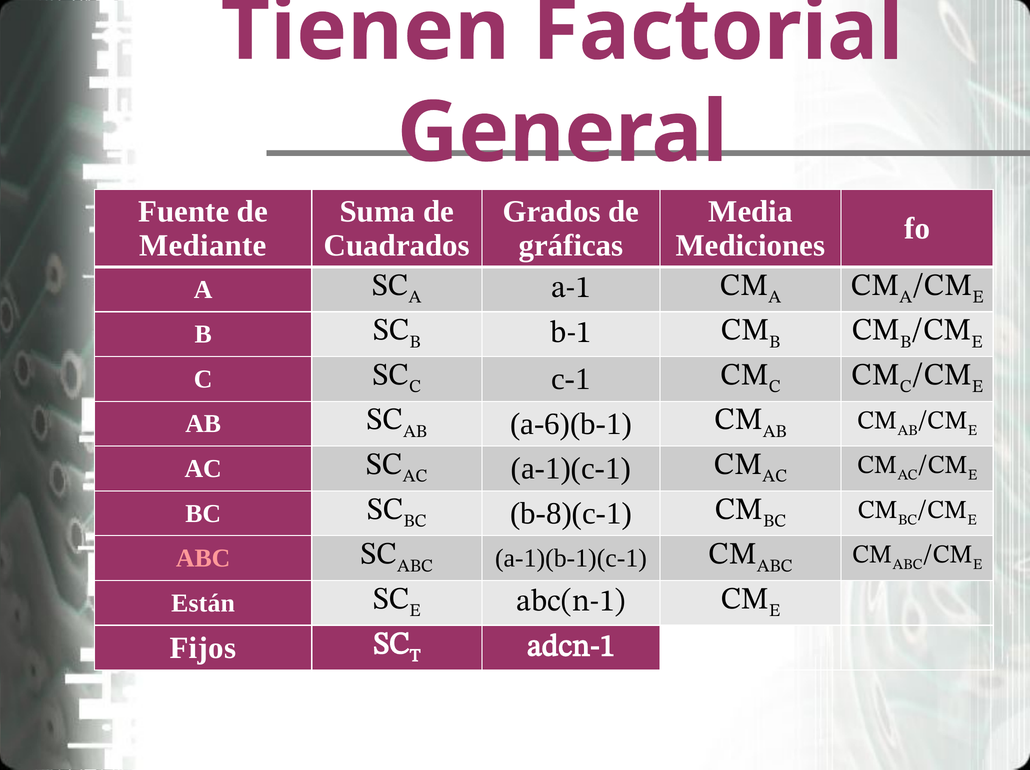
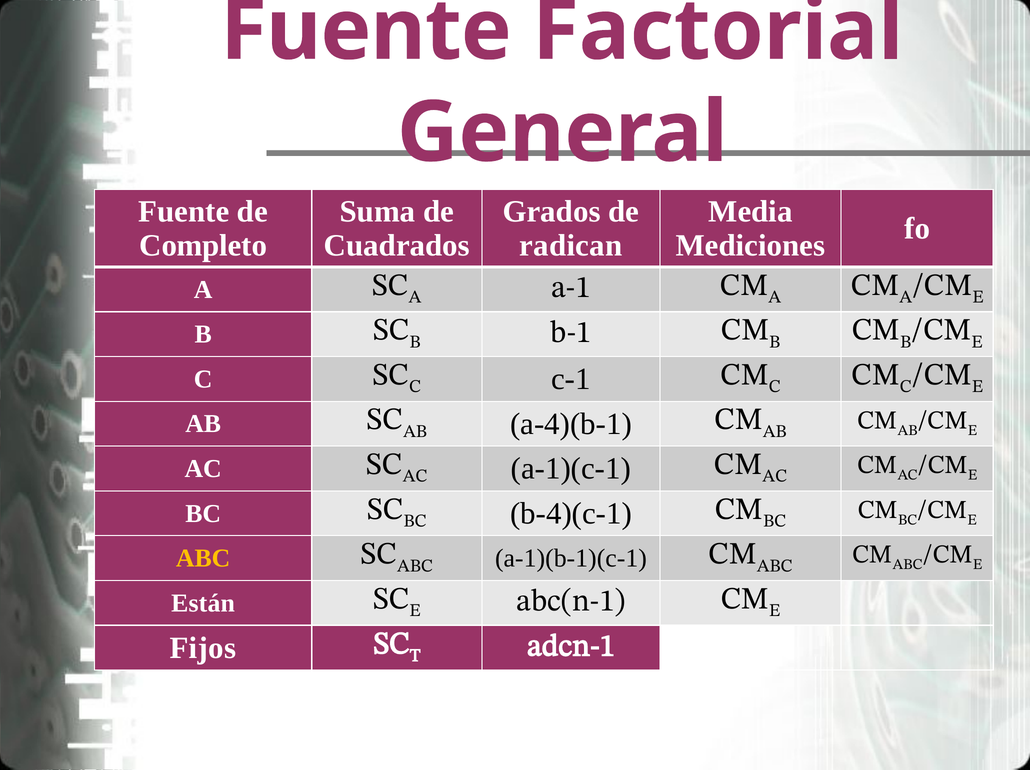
Tienen: Tienen -> Fuente (366, 31)
Mediante: Mediante -> Completo (203, 246)
gráficas: gráficas -> radican (571, 246)
a-6)(b-1: a-6)(b-1 -> a-4)(b-1 (571, 424)
b-8)(c-1: b-8)(c-1 -> b-4)(c-1 (571, 514)
ABC colour: pink -> yellow (203, 558)
